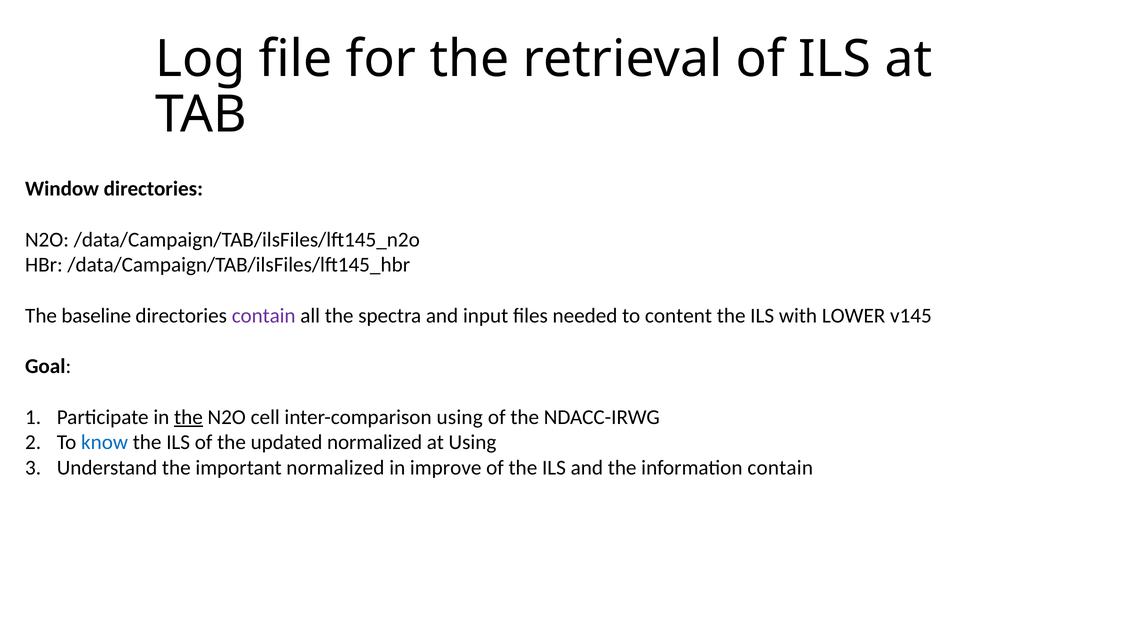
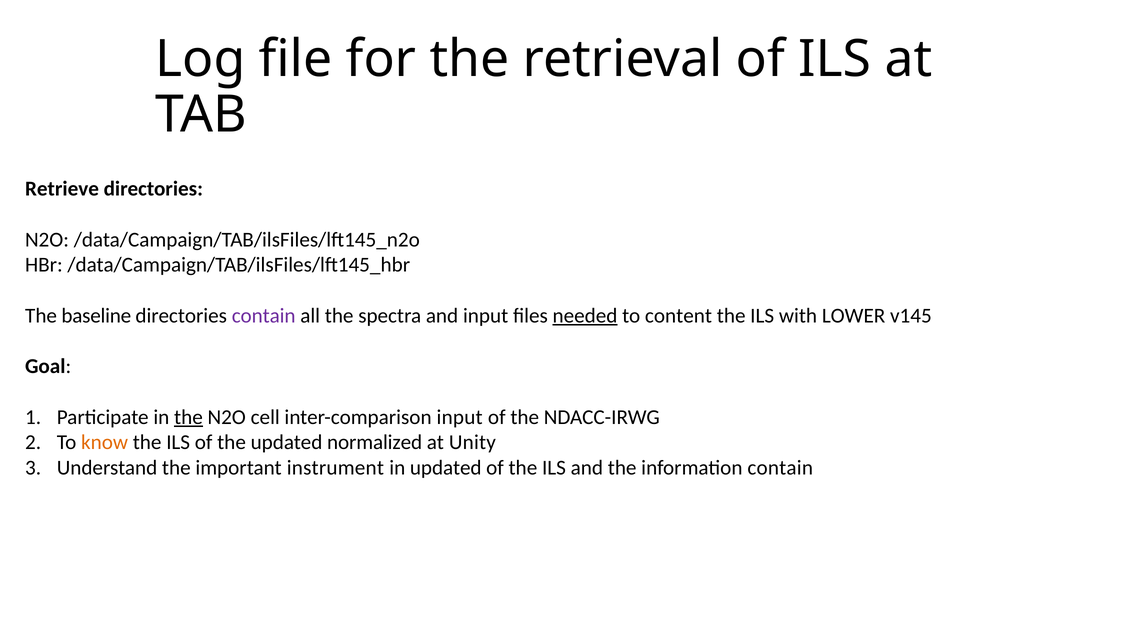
Window: Window -> Retrieve (62, 189)
needed underline: none -> present (585, 316)
inter-comparison using: using -> input (460, 417)
know colour: blue -> orange (105, 443)
at Using: Using -> Unity (472, 443)
important normalized: normalized -> instrument (335, 468)
in improve: improve -> updated (446, 468)
